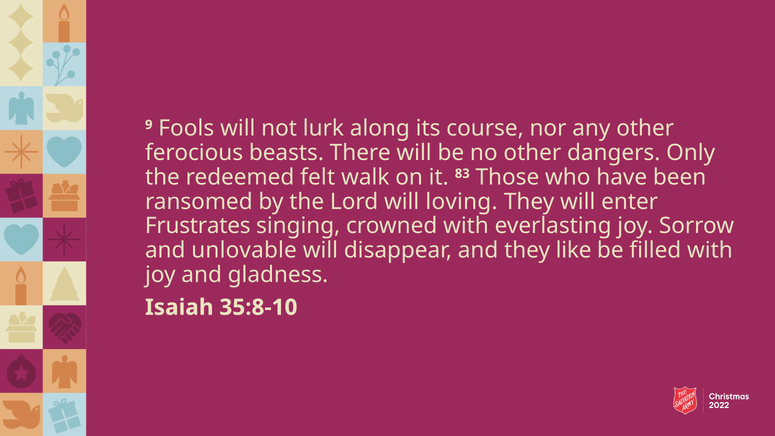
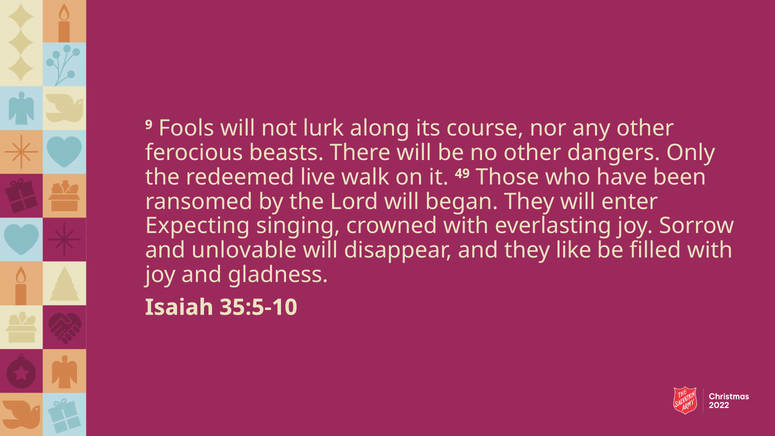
felt: felt -> live (318, 177)
83: 83 -> 49 (462, 174)
loving: loving -> began (462, 202)
Frustrates: Frustrates -> Expecting (198, 226)
35:8-10: 35:8-10 -> 35:5-10 (258, 307)
